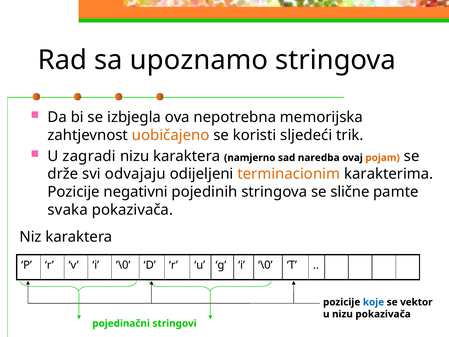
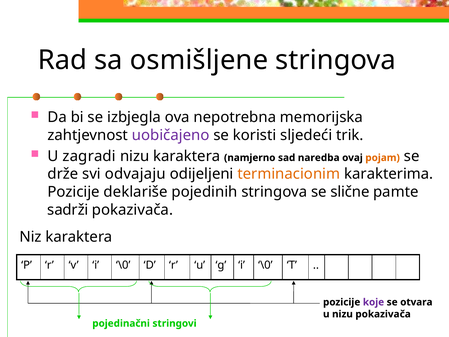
upoznamo: upoznamo -> osmišljene (199, 60)
uobičajeno colour: orange -> purple (171, 135)
negativni: negativni -> deklariše (136, 192)
svaka: svaka -> sadrži (68, 210)
koje colour: blue -> purple (373, 302)
vektor: vektor -> otvara (416, 302)
